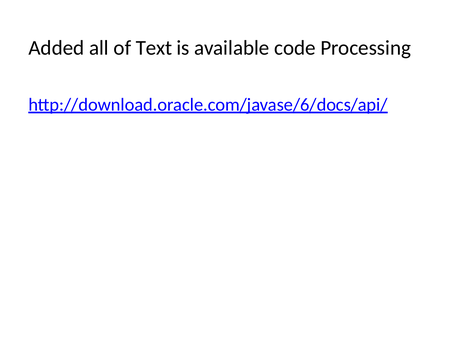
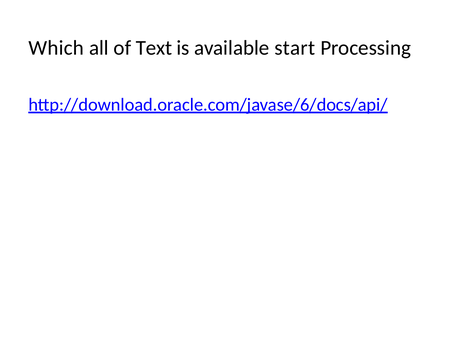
Added: Added -> Which (56, 48)
code: code -> start (295, 48)
